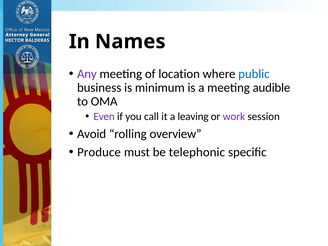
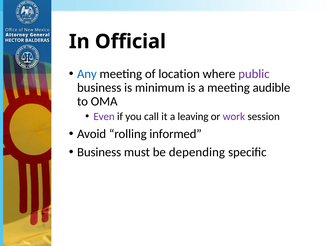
Names: Names -> Official (130, 42)
Any colour: purple -> blue (87, 74)
public colour: blue -> purple (254, 74)
overview: overview -> informed (176, 134)
Produce: Produce -> Business (99, 152)
telephonic: telephonic -> depending (197, 152)
